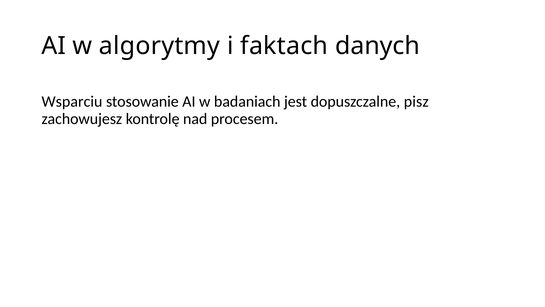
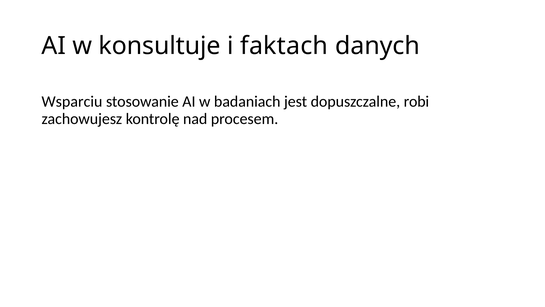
algorytmy: algorytmy -> konsultuje (160, 46)
pisz: pisz -> robi (416, 102)
